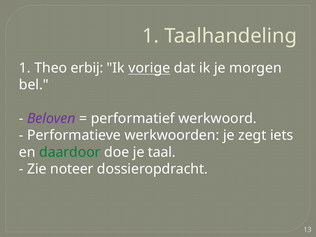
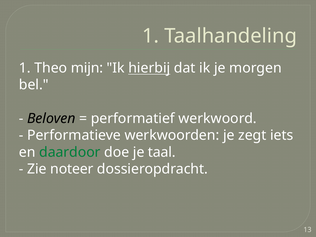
erbij: erbij -> mijn (87, 68)
vorige: vorige -> hierbij (149, 68)
Beloven colour: purple -> black (51, 118)
